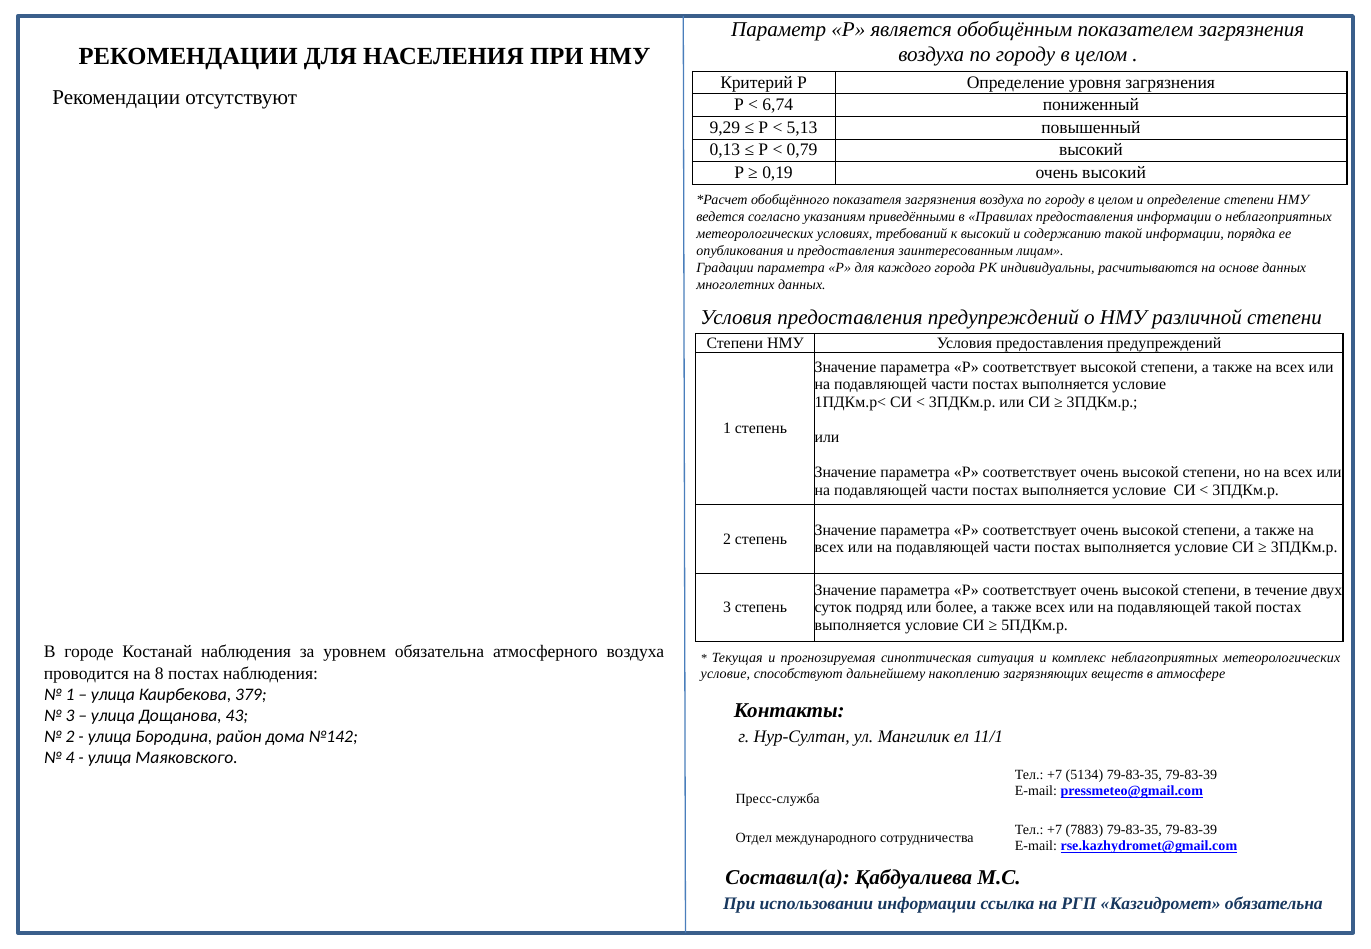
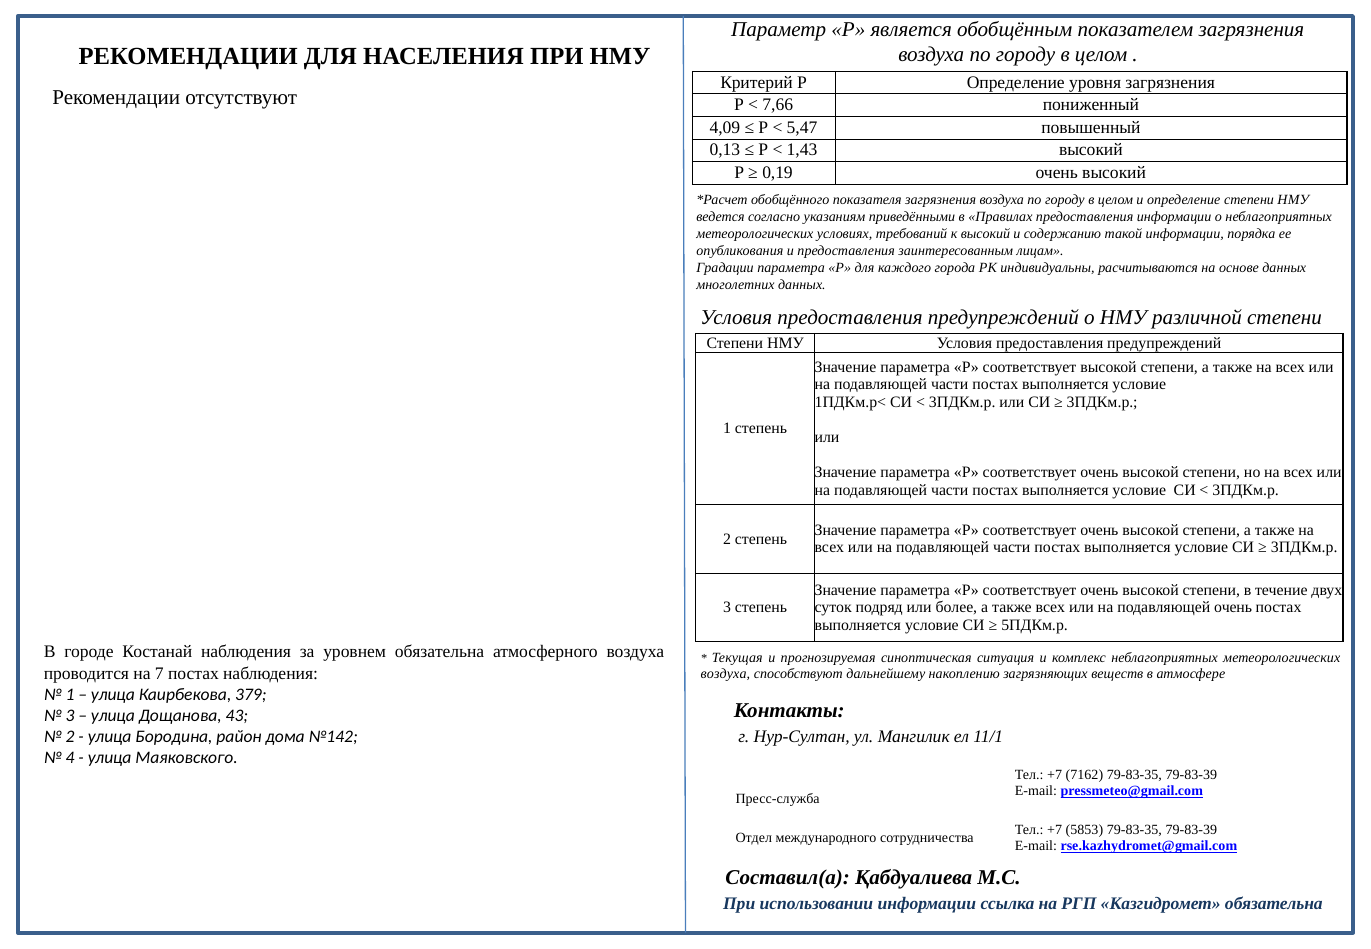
6,74: 6,74 -> 7,66 (778, 105)
9,29: 9,29 -> 4,09 (725, 128)
5,13: 5,13 -> 5,47 (802, 128)
0,79: 0,79 -> 1,43 (802, 150)
подавляющей такой: такой -> очень (1233, 608)
8: 8 -> 7 (159, 673)
условие: условие -> воздуха (725, 674)
5134: 5134 -> 7162 (1084, 775)
7883: 7883 -> 5853 (1084, 830)
